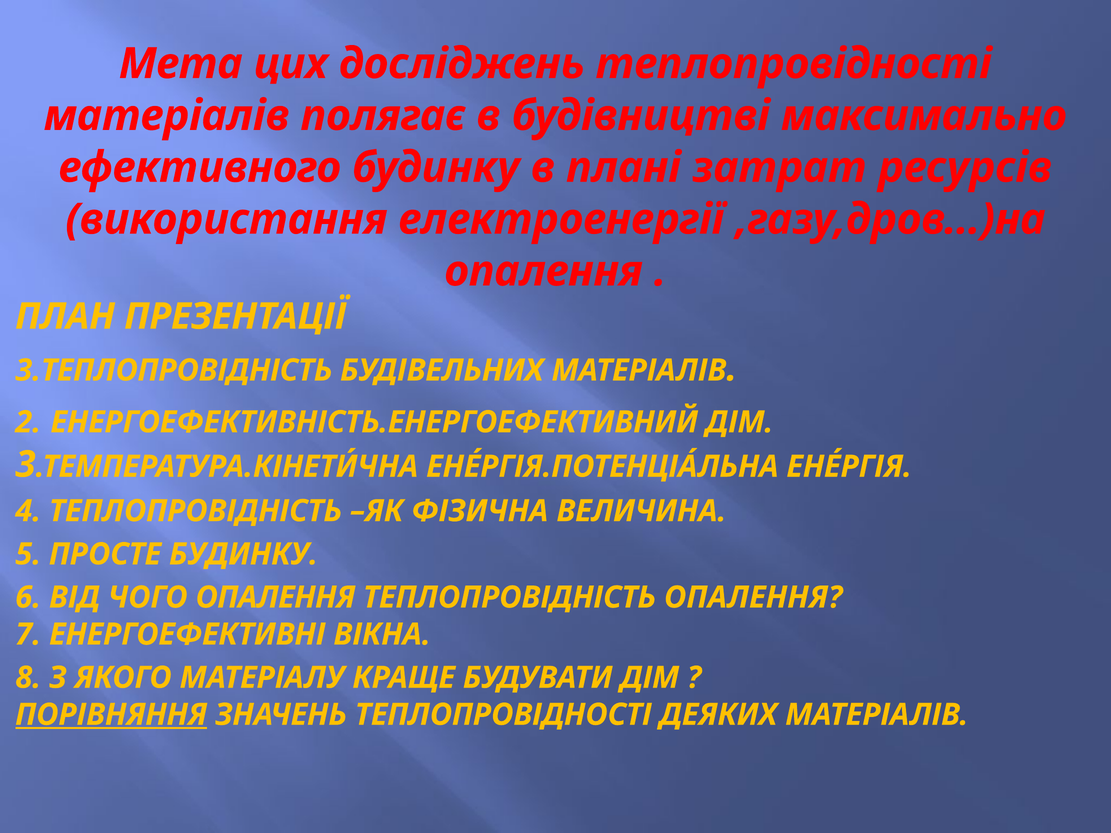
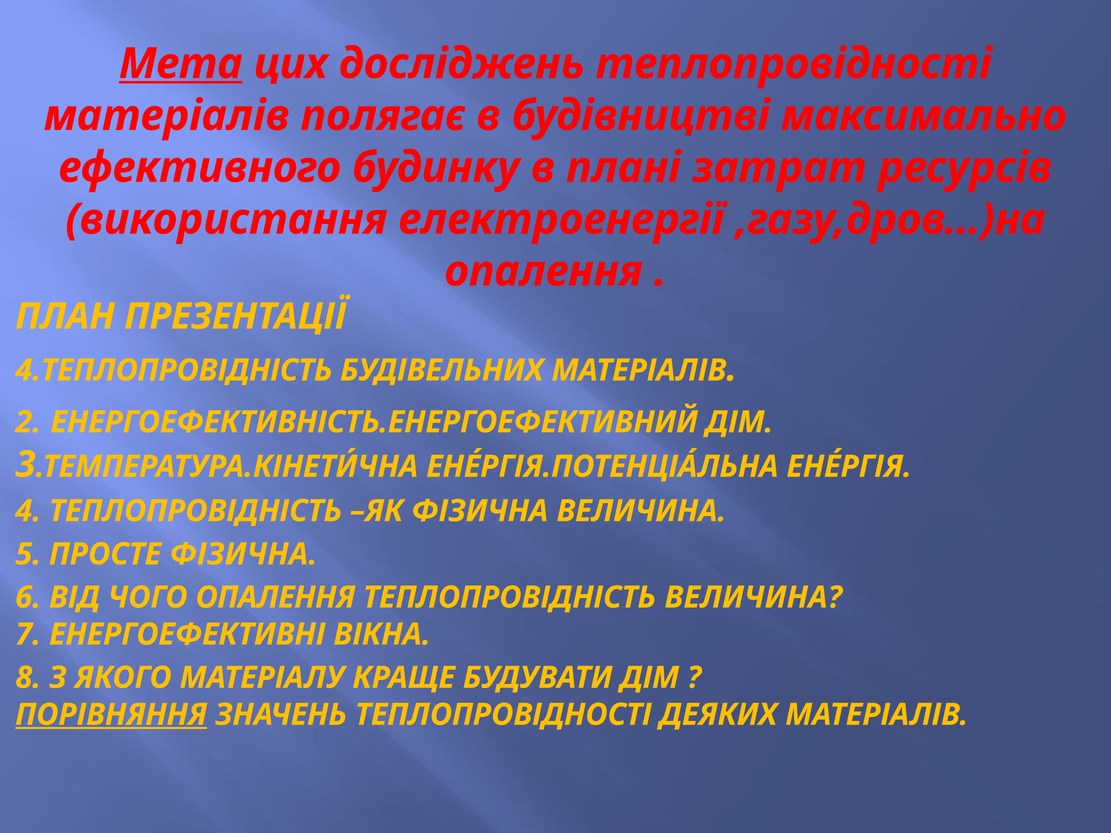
Мета underline: none -> present (181, 64)
3.ТЕПЛОПРОВІДНІСТЬ: 3.ТЕПЛОПРОВІДНІСТЬ -> 4.ТЕПЛОПРОВІДНІСТЬ (174, 370)
ПРОСТЕ БУДИНКУ: БУДИНКУ -> ФІЗИЧНА (243, 554)
ТЕПЛОПРОВІДНІСТЬ ОПАЛЕННЯ: ОПАЛЕННЯ -> ВЕЛИЧИНА (753, 598)
